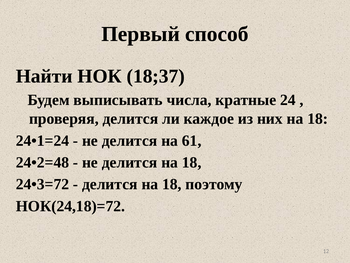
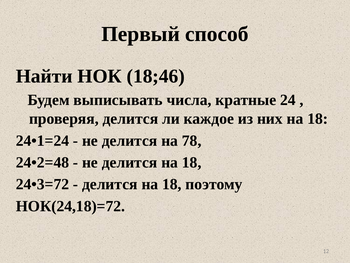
18;37: 18;37 -> 18;46 (156, 76)
61: 61 -> 78 (192, 140)
